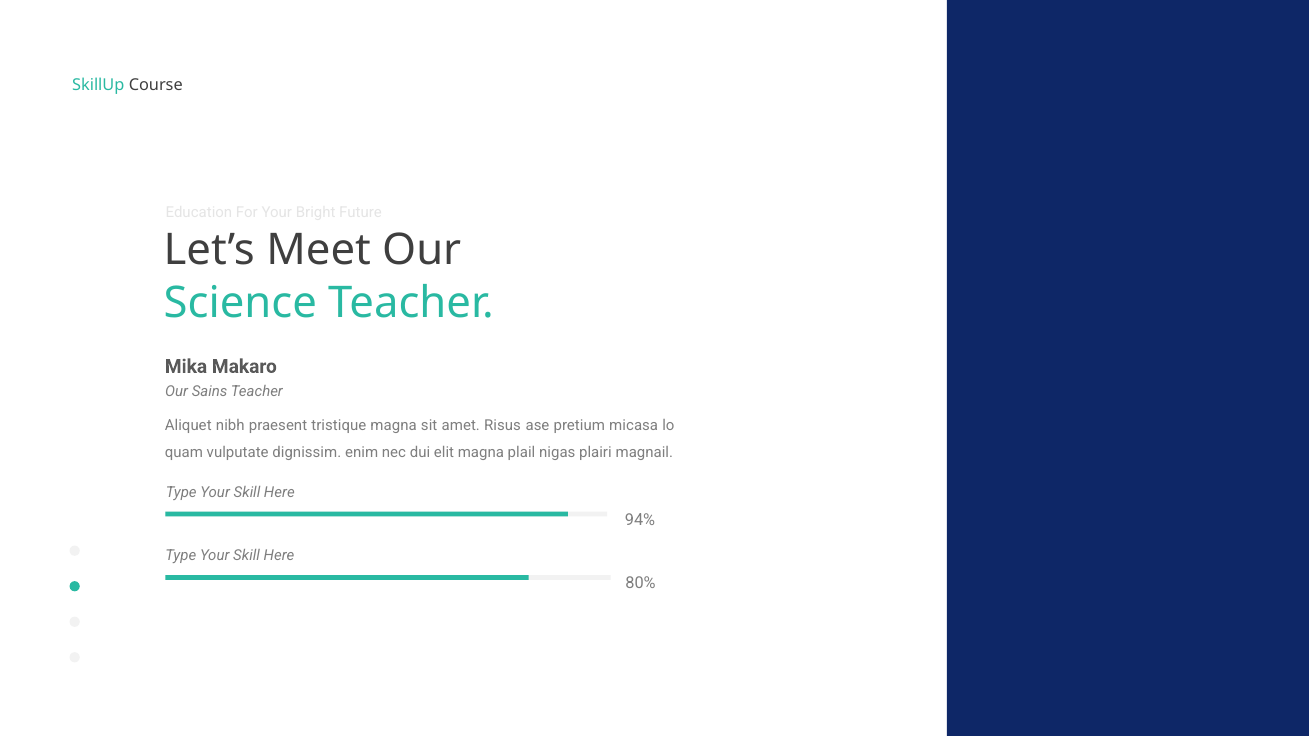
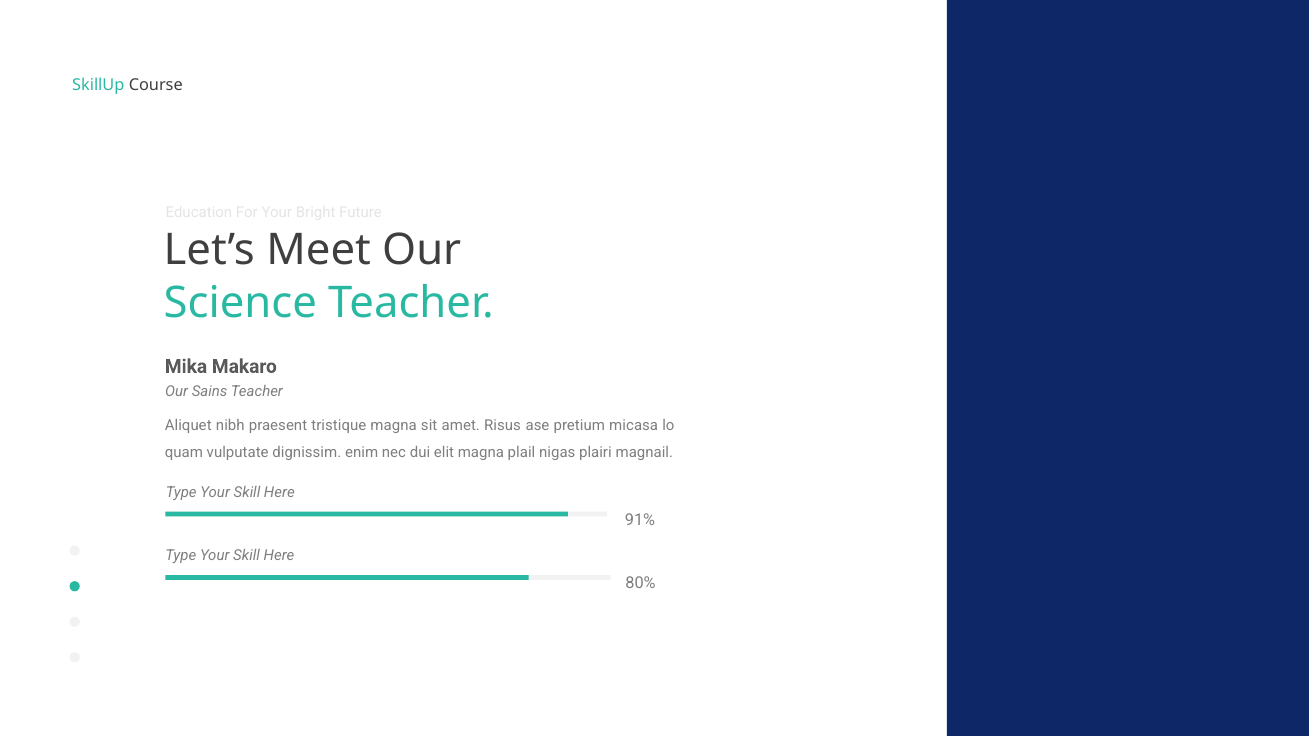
94%: 94% -> 91% (640, 521)
